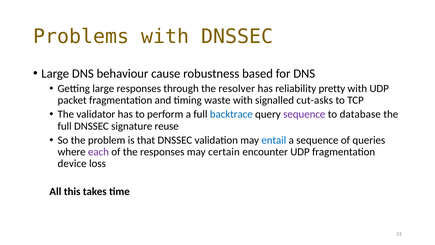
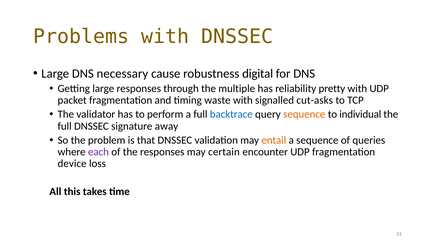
behaviour: behaviour -> necessary (122, 74)
based: based -> digital (258, 74)
resolver: resolver -> multiple (237, 89)
sequence colour: purple -> orange (304, 114)
database: database -> individual (360, 114)
reuse: reuse -> away (167, 126)
entail colour: blue -> orange (274, 140)
